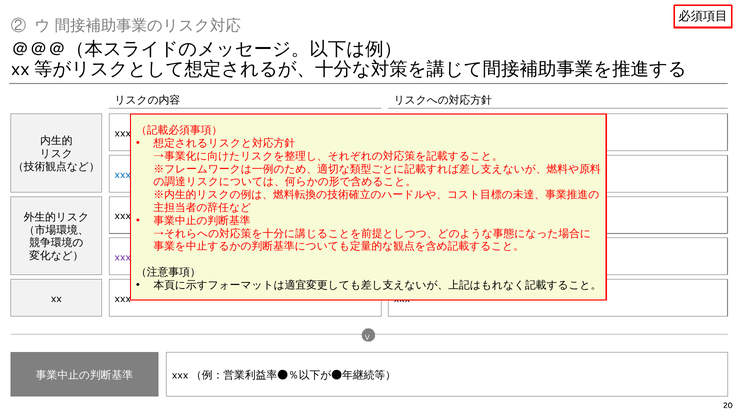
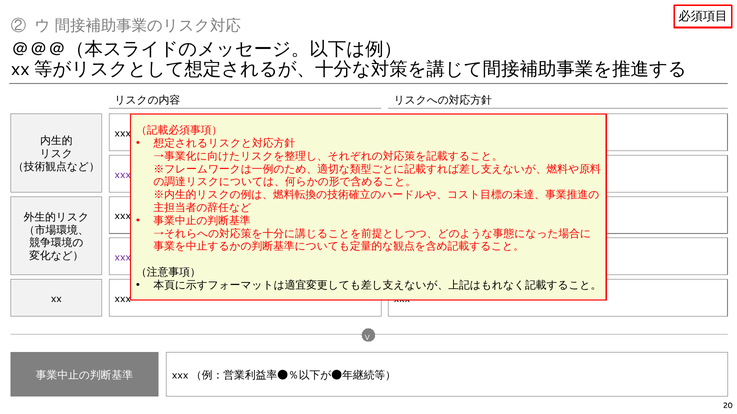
xxx colour: blue -> purple (123, 175)
